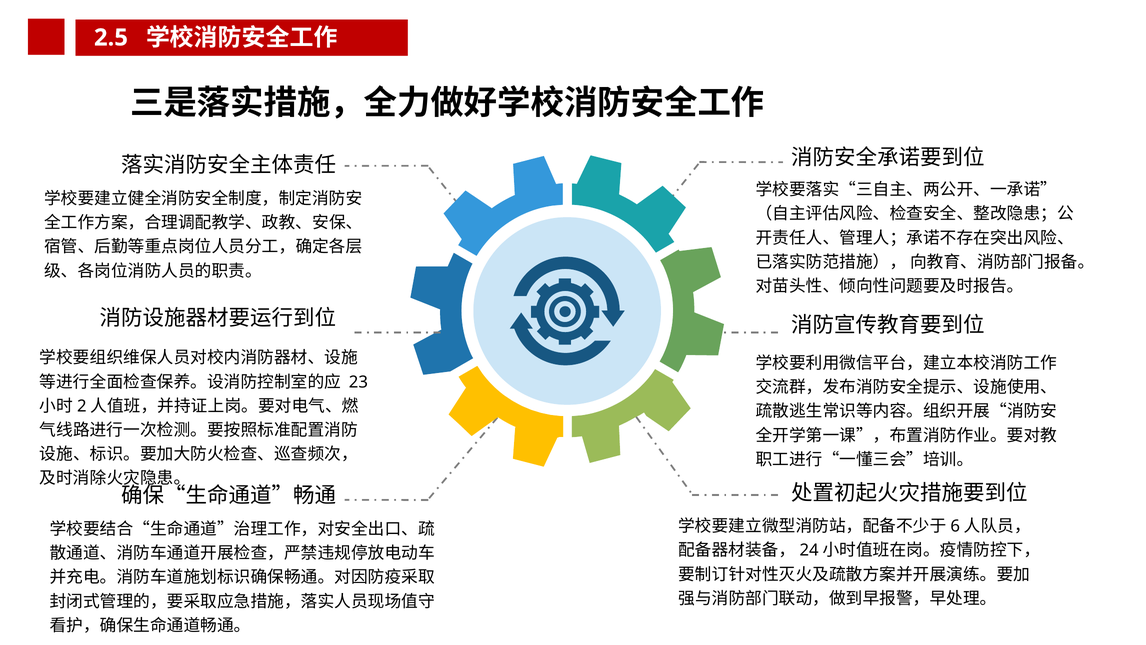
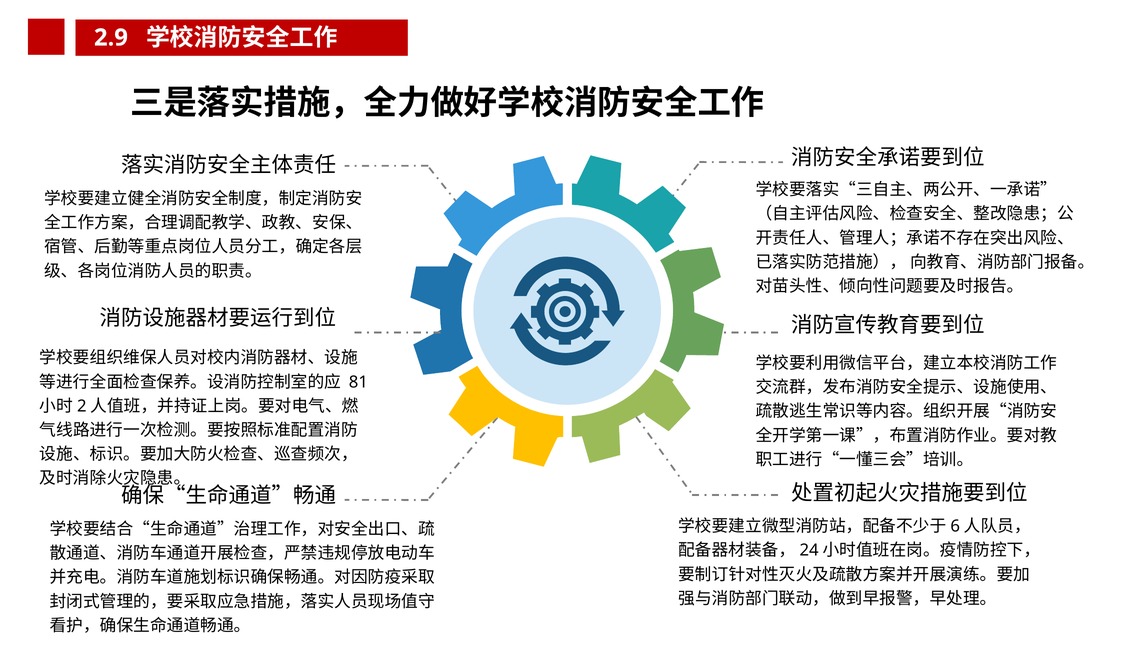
2.5: 2.5 -> 2.9 (111, 38)
23: 23 -> 81 (358, 382)
